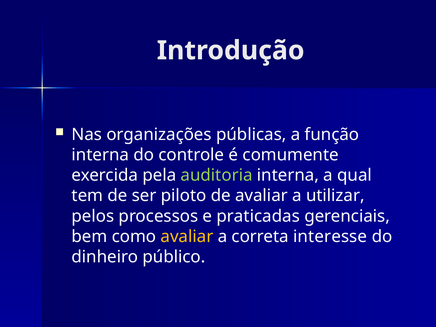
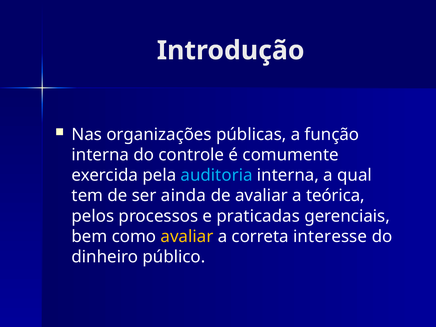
auditoria colour: light green -> light blue (217, 175)
piloto: piloto -> ainda (183, 196)
utilizar: utilizar -> teórica (335, 196)
